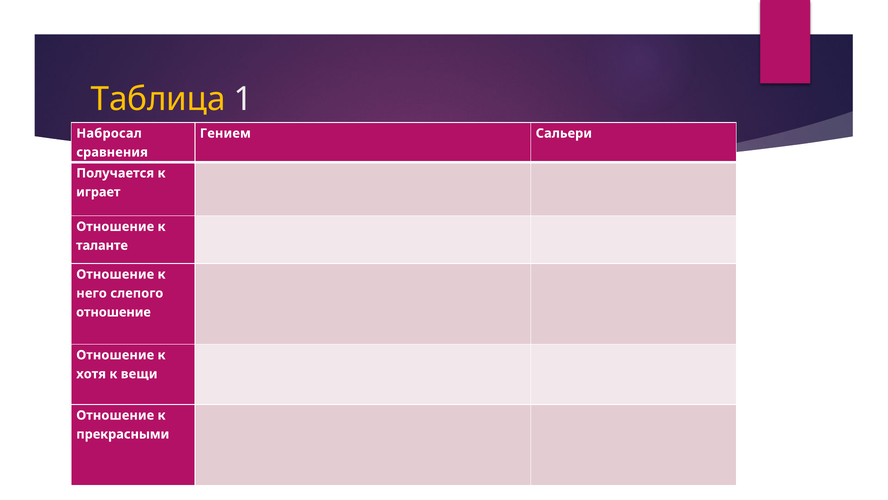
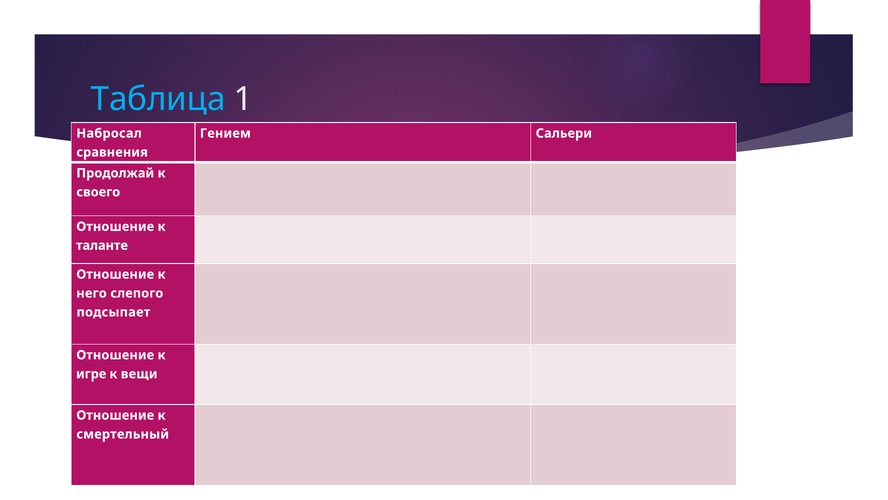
Таблица colour: yellow -> light blue (158, 99)
Получается: Получается -> Продолжай (115, 173)
играет: играет -> своего (98, 192)
отношение: отношение -> подсыпает (113, 312)
хотя: хотя -> игре (91, 374)
прекрасными: прекрасными -> смертельный (123, 434)
